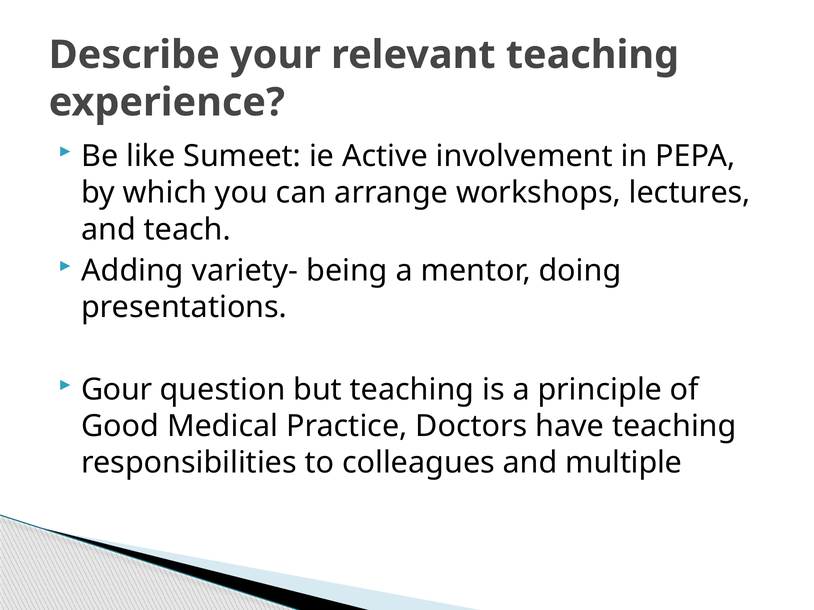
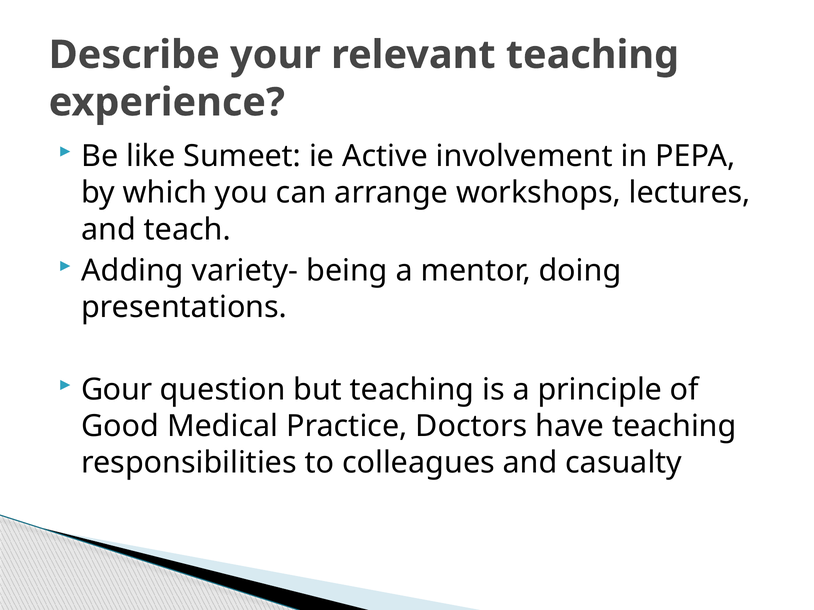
multiple: multiple -> casualty (624, 463)
